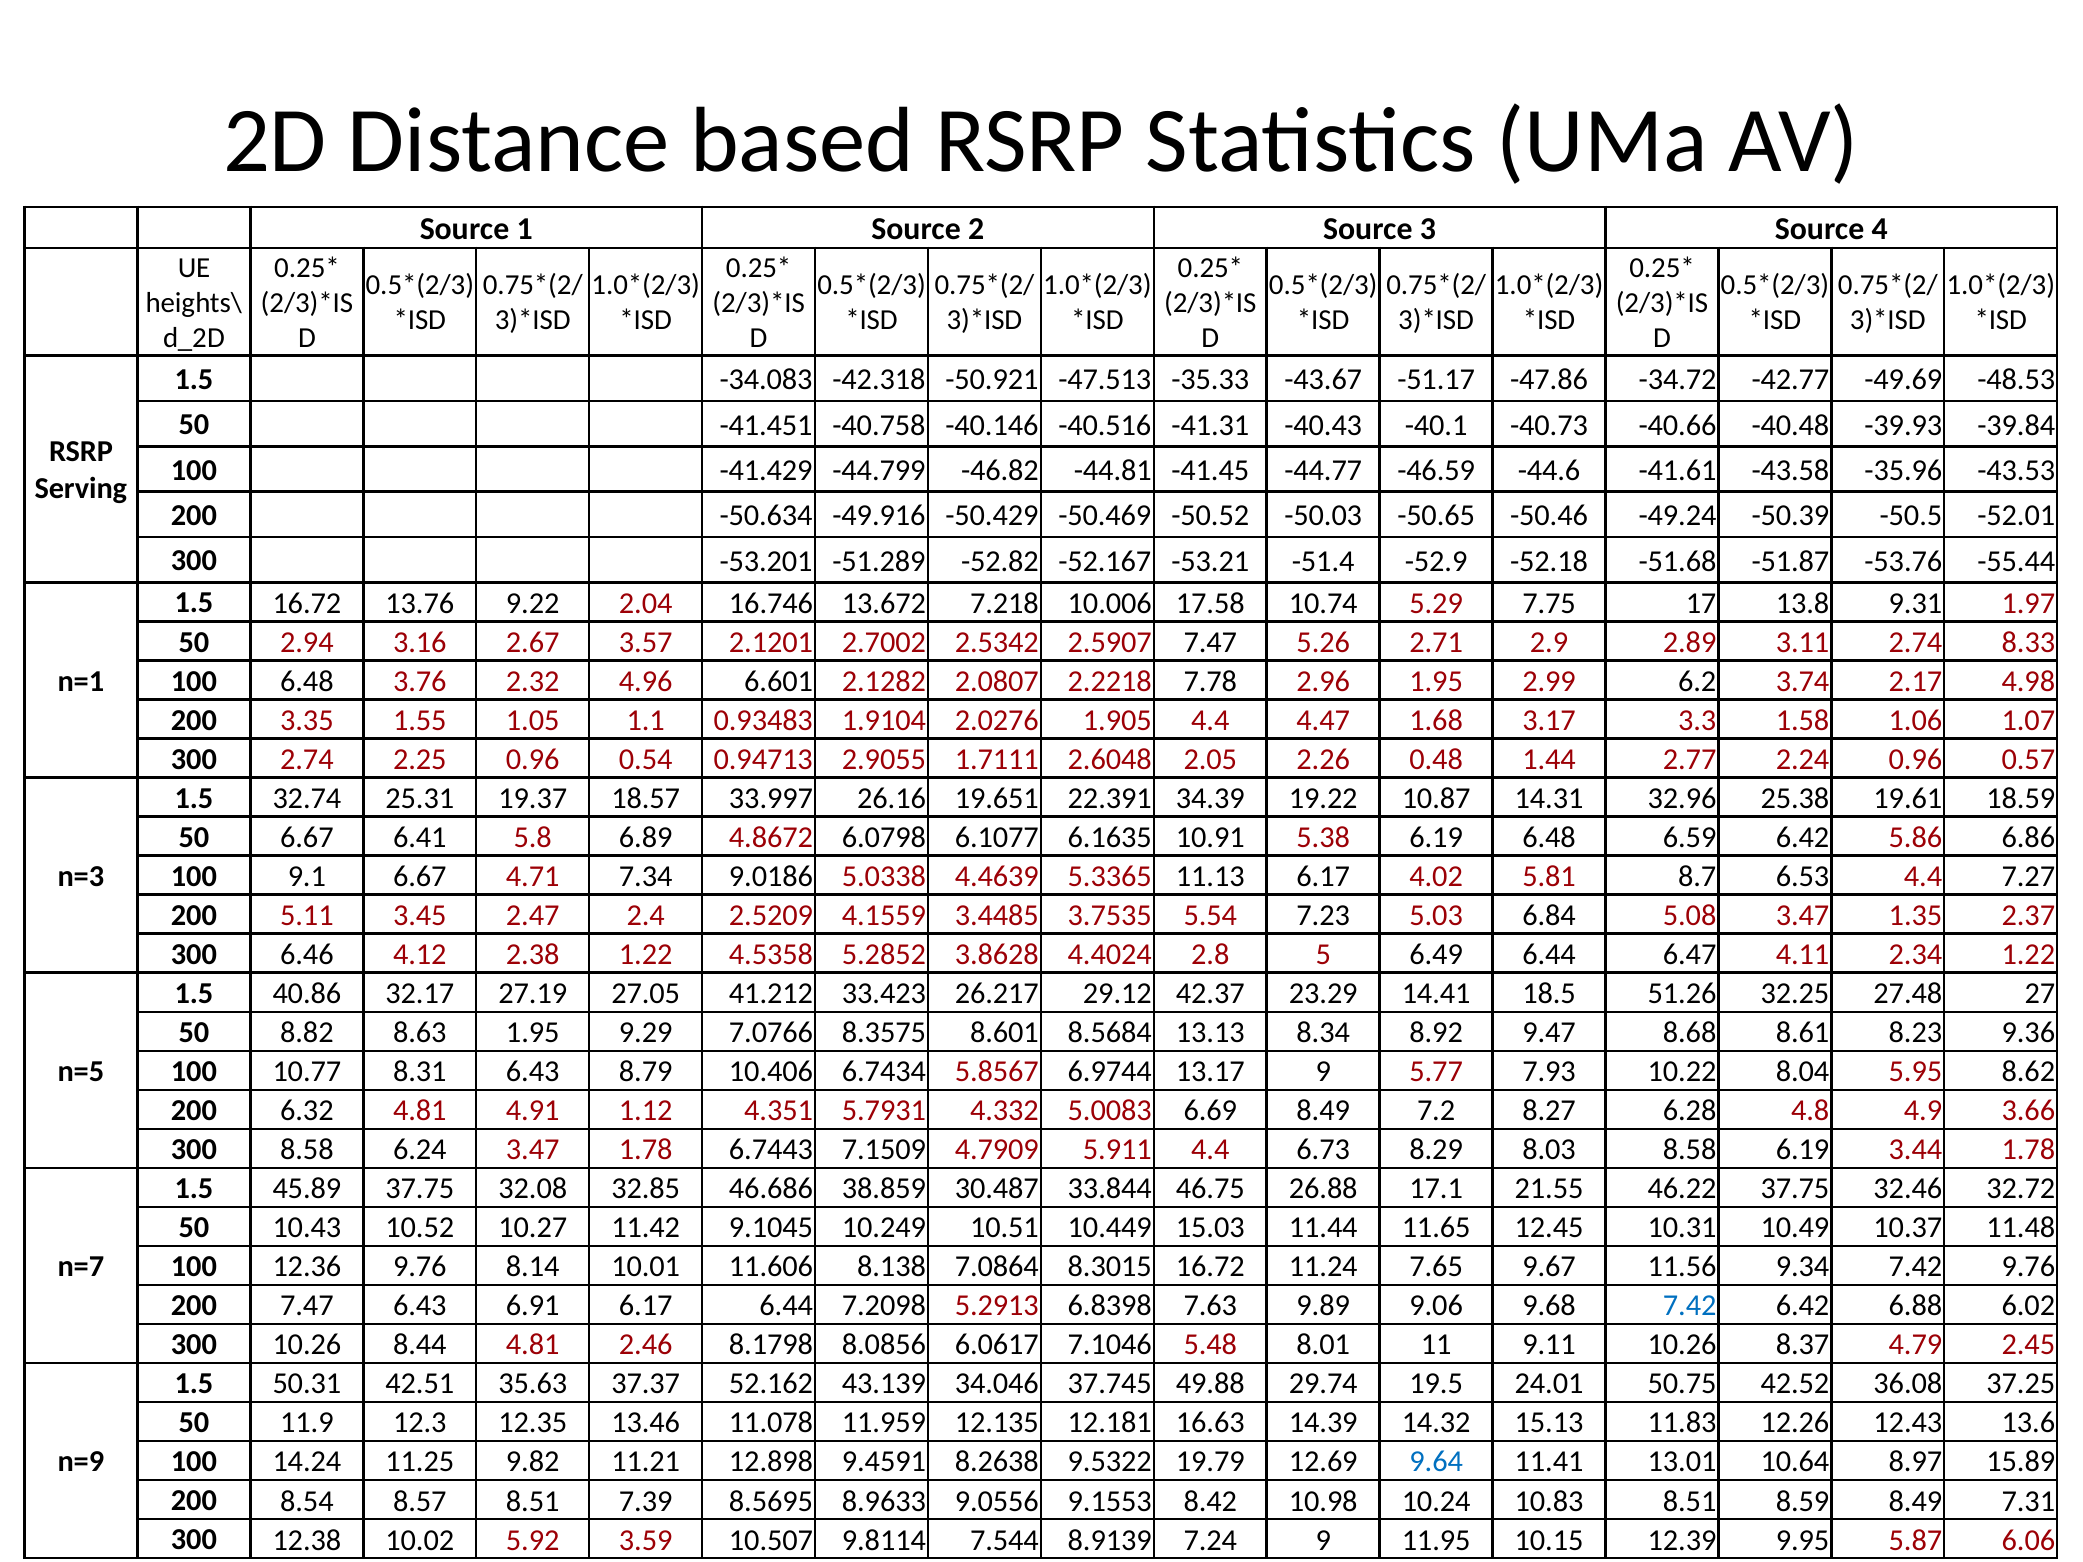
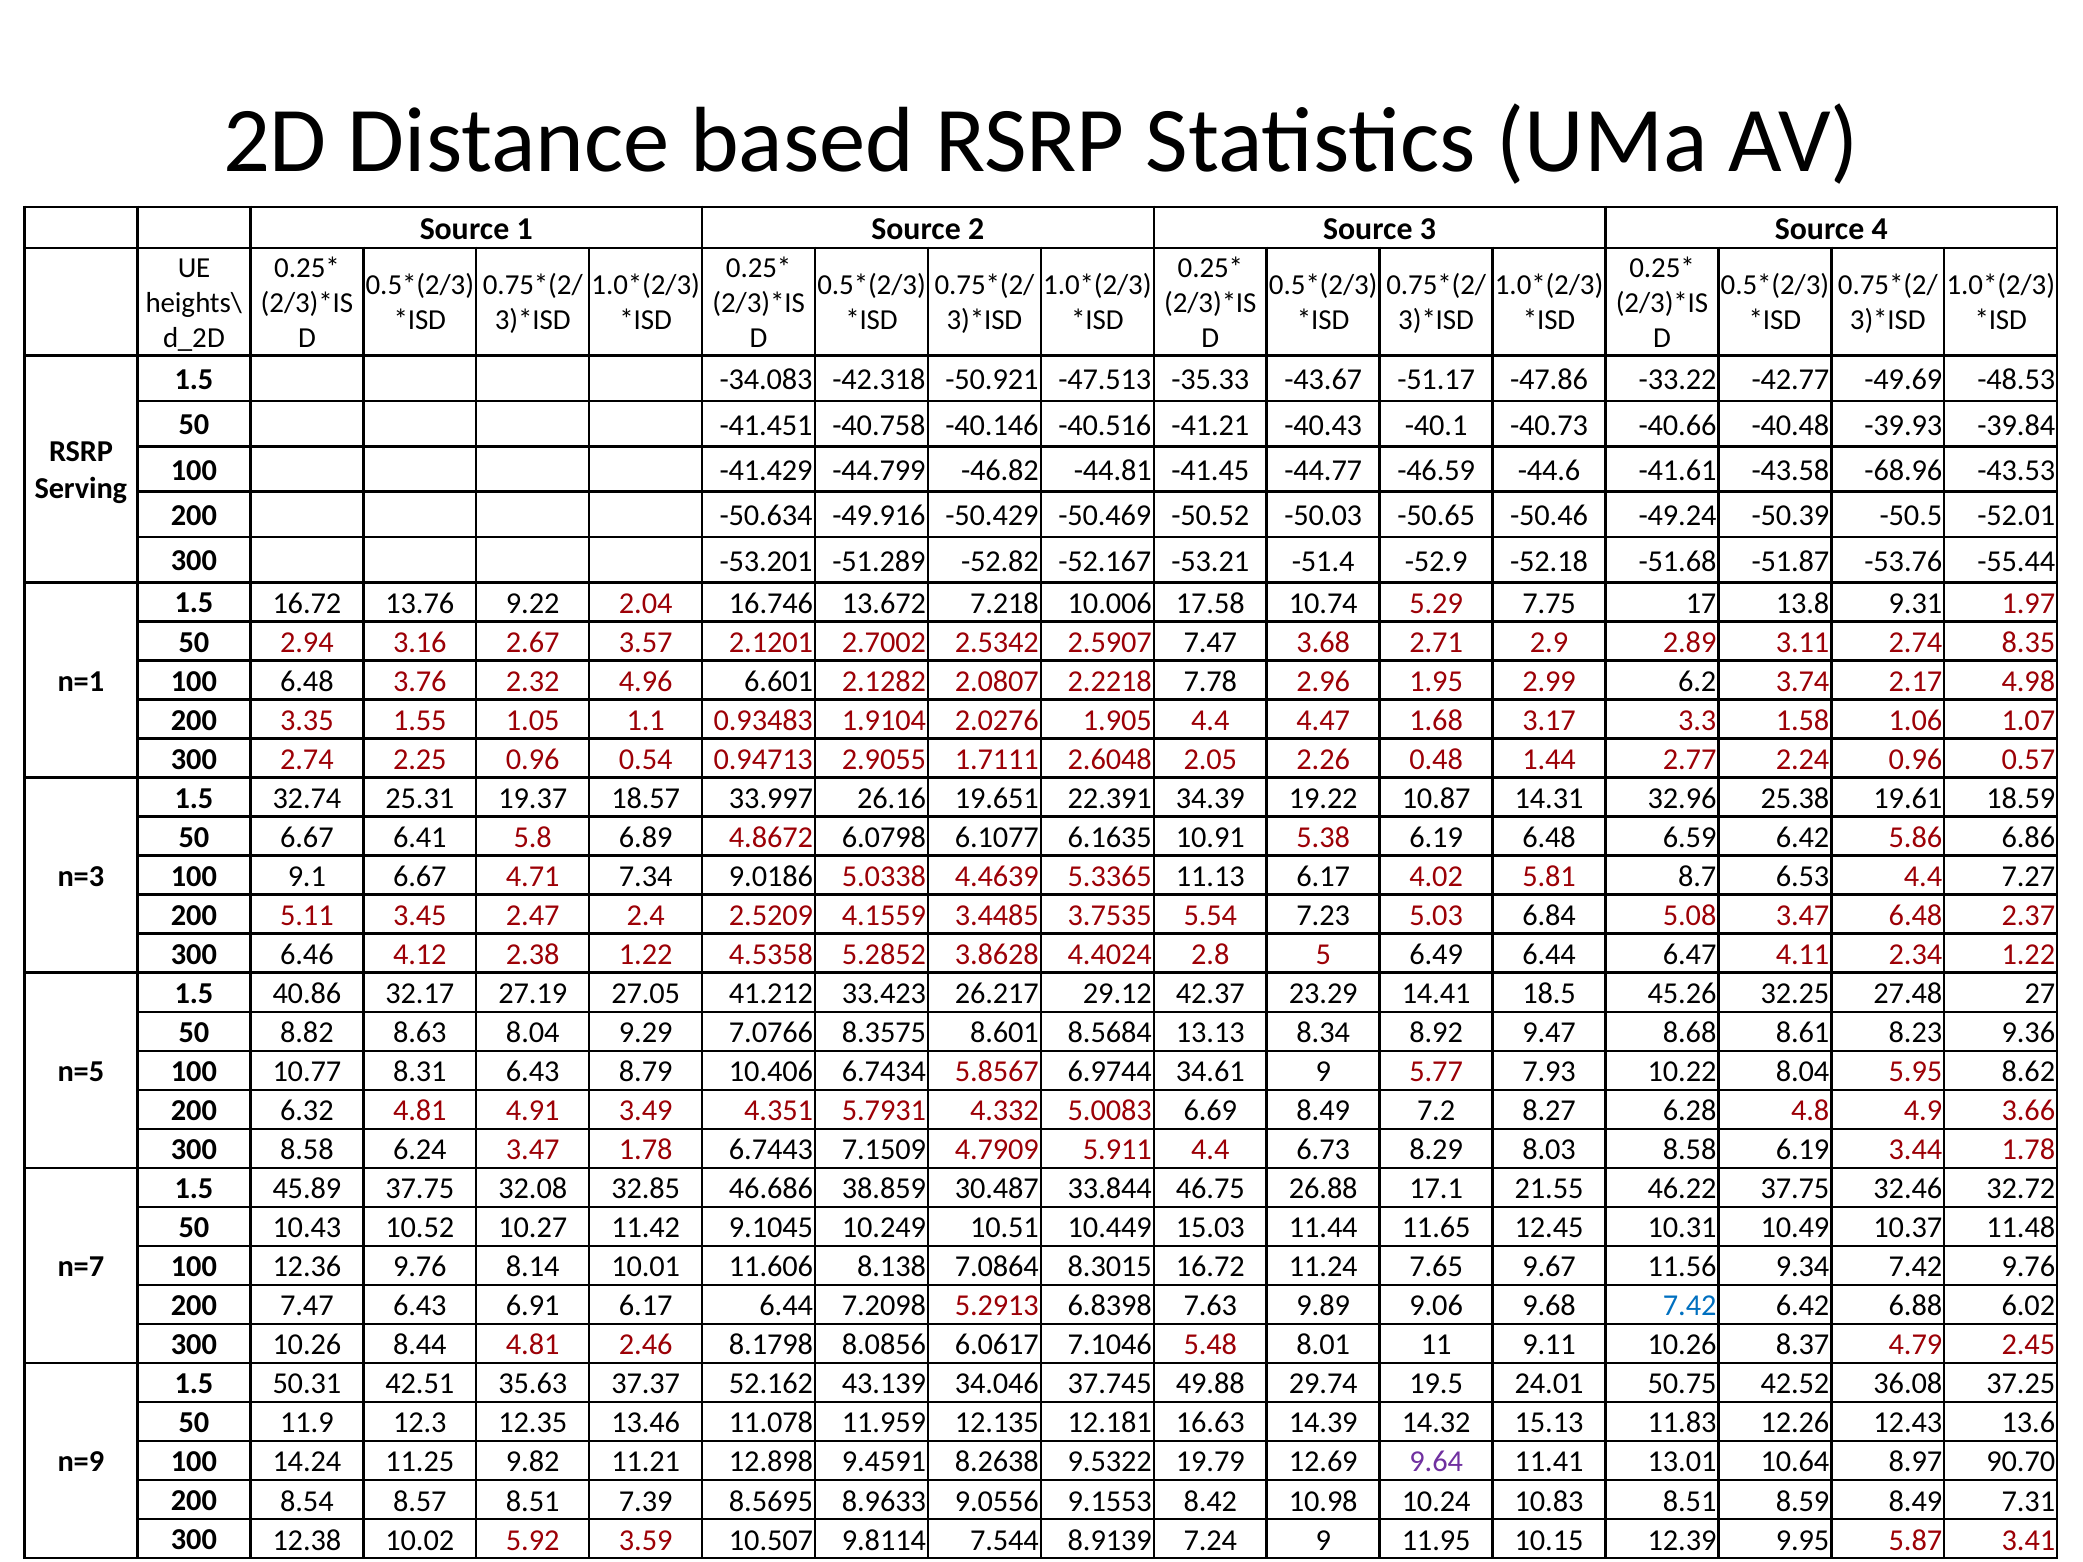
-34.72: -34.72 -> -33.22 (1678, 380)
-41.31: -41.31 -> -41.21 (1210, 425)
-35.96: -35.96 -> -68.96 (1903, 471)
5.26: 5.26 -> 3.68 (1323, 642)
8.33: 8.33 -> 8.35 (2028, 642)
3.47 1.35: 1.35 -> 6.48 (1916, 916)
51.26: 51.26 -> 45.26 (1682, 994)
8.63 1.95: 1.95 -> 8.04 (533, 1033)
13.17: 13.17 -> 34.61 (1210, 1072)
1.12: 1.12 -> 3.49 (646, 1111)
9.64 colour: blue -> purple (1436, 1462)
15.89: 15.89 -> 90.70 (2021, 1462)
6.06: 6.06 -> 3.41 (2028, 1540)
